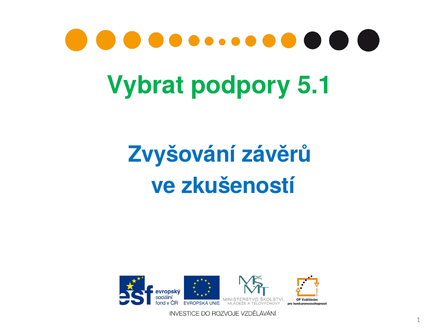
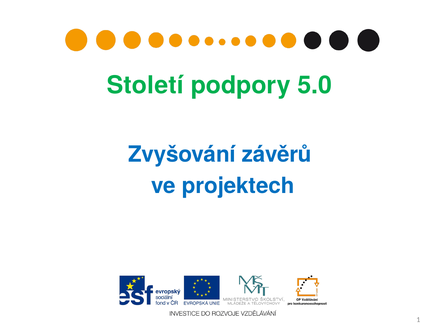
Vybrat: Vybrat -> Století (145, 85)
5.1: 5.1 -> 5.0 (315, 85)
zkušeností: zkušeností -> projektech (238, 186)
